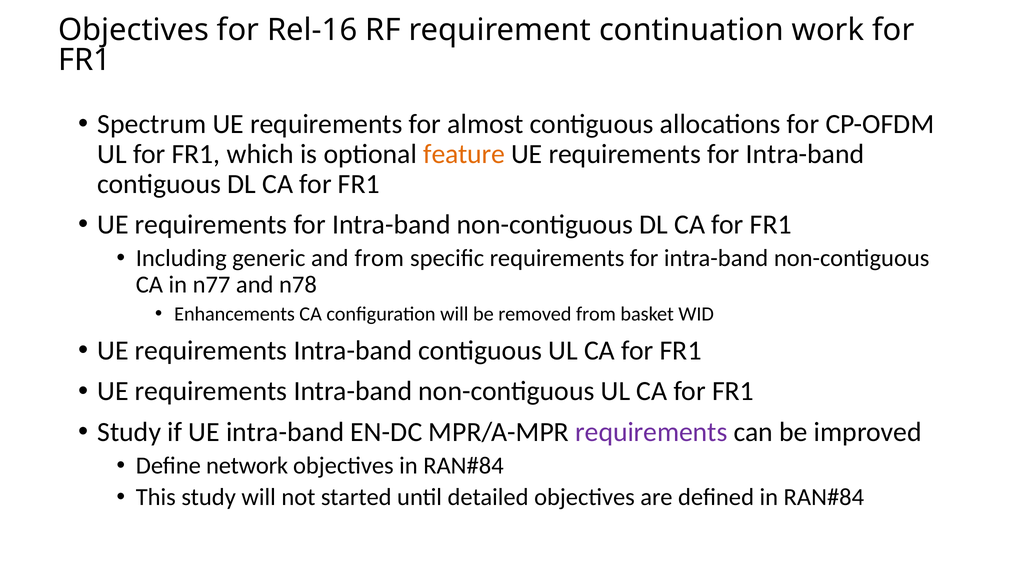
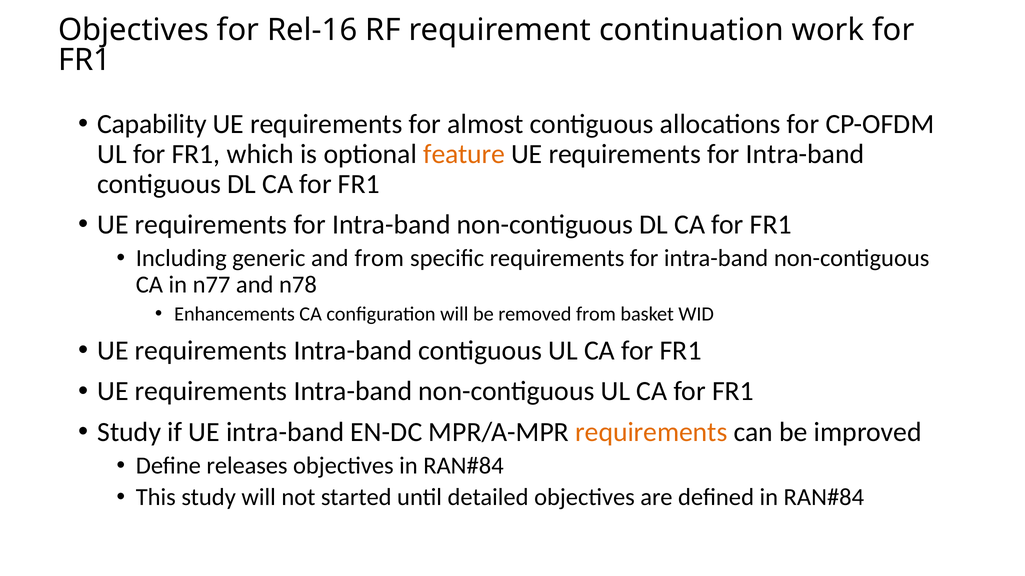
Spectrum: Spectrum -> Capability (152, 124)
requirements colour: purple -> orange (651, 432)
network: network -> releases (247, 466)
